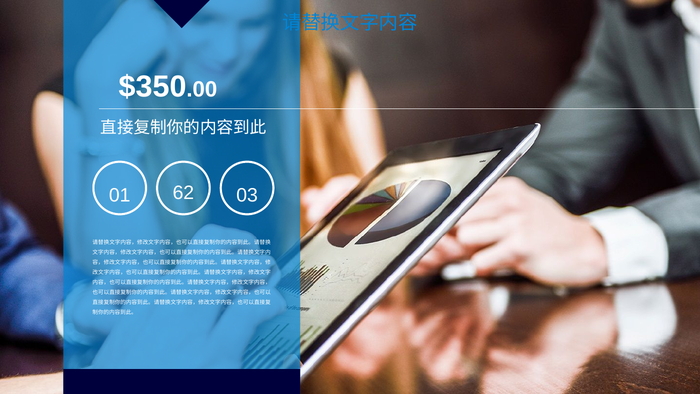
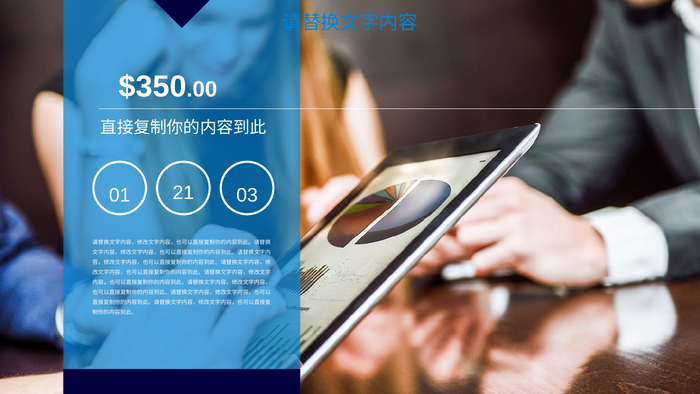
62: 62 -> 21 (183, 193)
